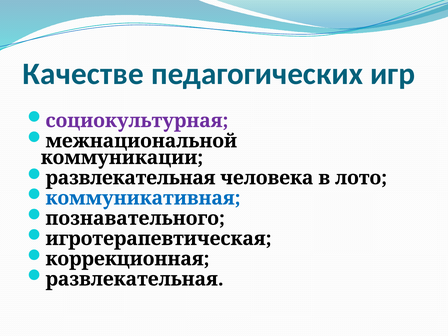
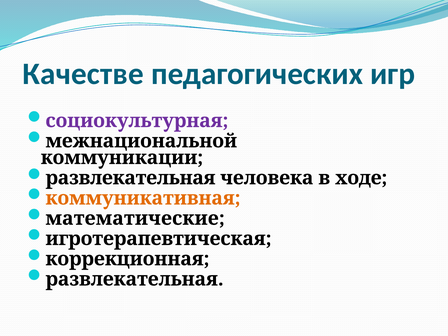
лото: лото -> ходе (361, 178)
коммуникативная colour: blue -> orange (143, 198)
познавательного: познавательного -> математические (135, 218)
